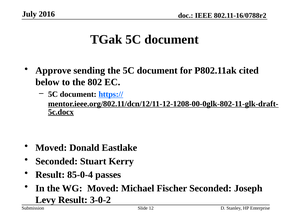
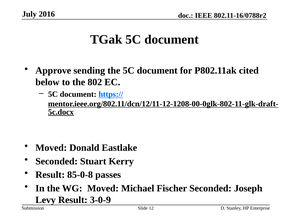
85-0-4: 85-0-4 -> 85-0-8 (80, 175)
3-0-2: 3-0-2 -> 3-0-9 (100, 200)
